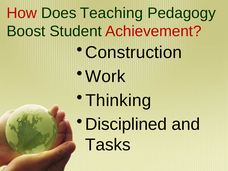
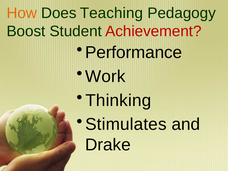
How colour: red -> orange (22, 13)
Construction: Construction -> Performance (134, 52)
Disciplined: Disciplined -> Stimulates (126, 124)
Tasks: Tasks -> Drake (108, 145)
